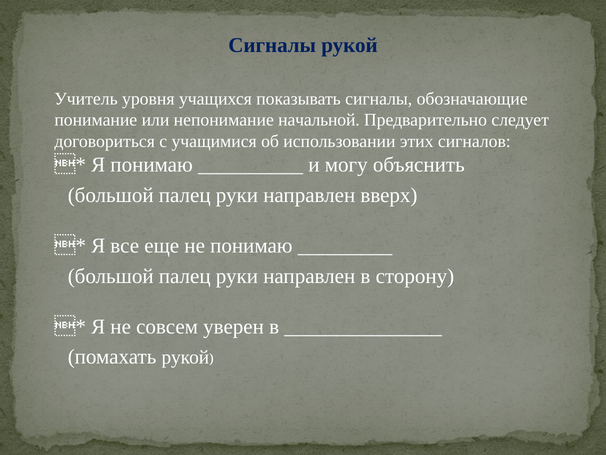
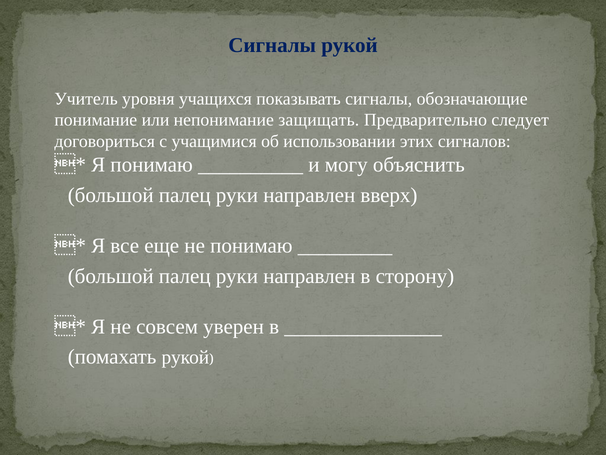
начальной: начальной -> защищать (319, 120)
